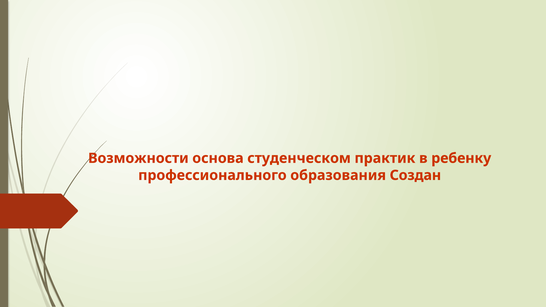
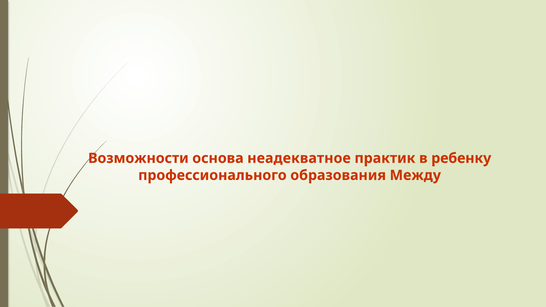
студенческом: студенческом -> неадекватное (299, 158)
Создан: Создан -> Между (415, 175)
